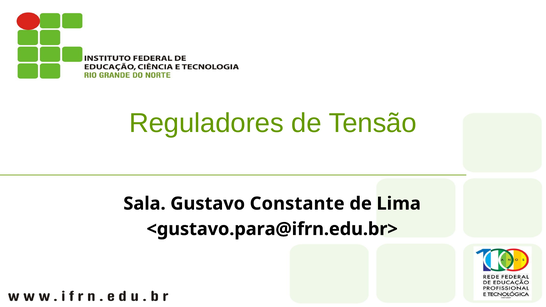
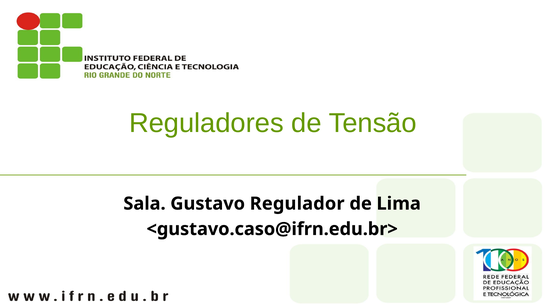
Constante: Constante -> Regulador (297, 204)
<gustavo.para@ifrn.edu.br>: <gustavo.para@ifrn.edu.br> -> <gustavo.caso@ifrn.edu.br> (272, 229)
